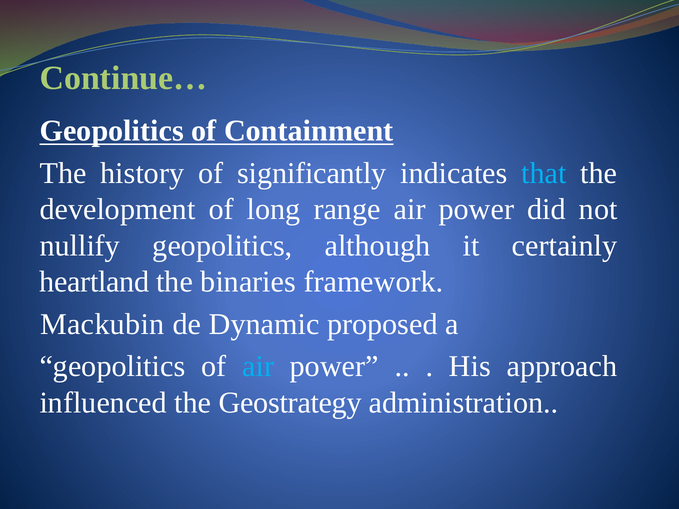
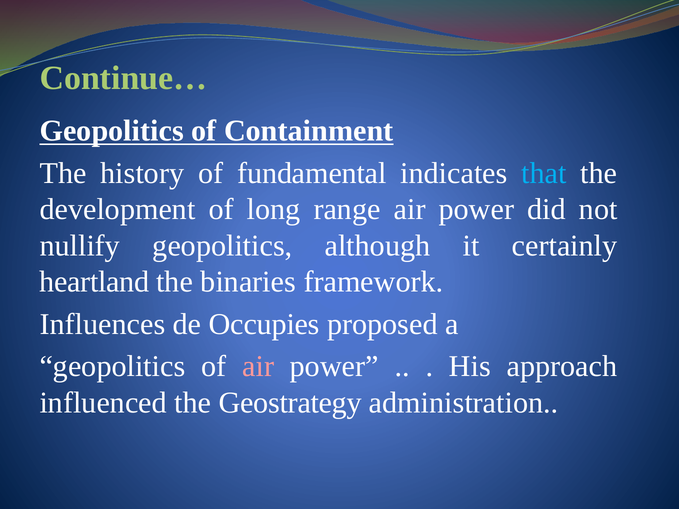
significantly: significantly -> fundamental (312, 173)
Mackubin: Mackubin -> Influences (102, 324)
Dynamic: Dynamic -> Occupies (264, 324)
air colour: light blue -> pink (258, 367)
